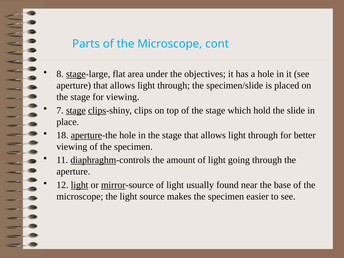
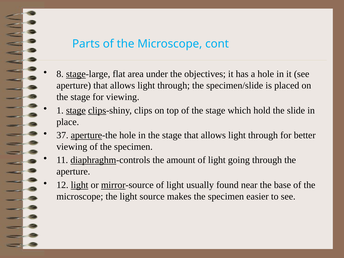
7: 7 -> 1 (60, 110)
18: 18 -> 37 (62, 135)
